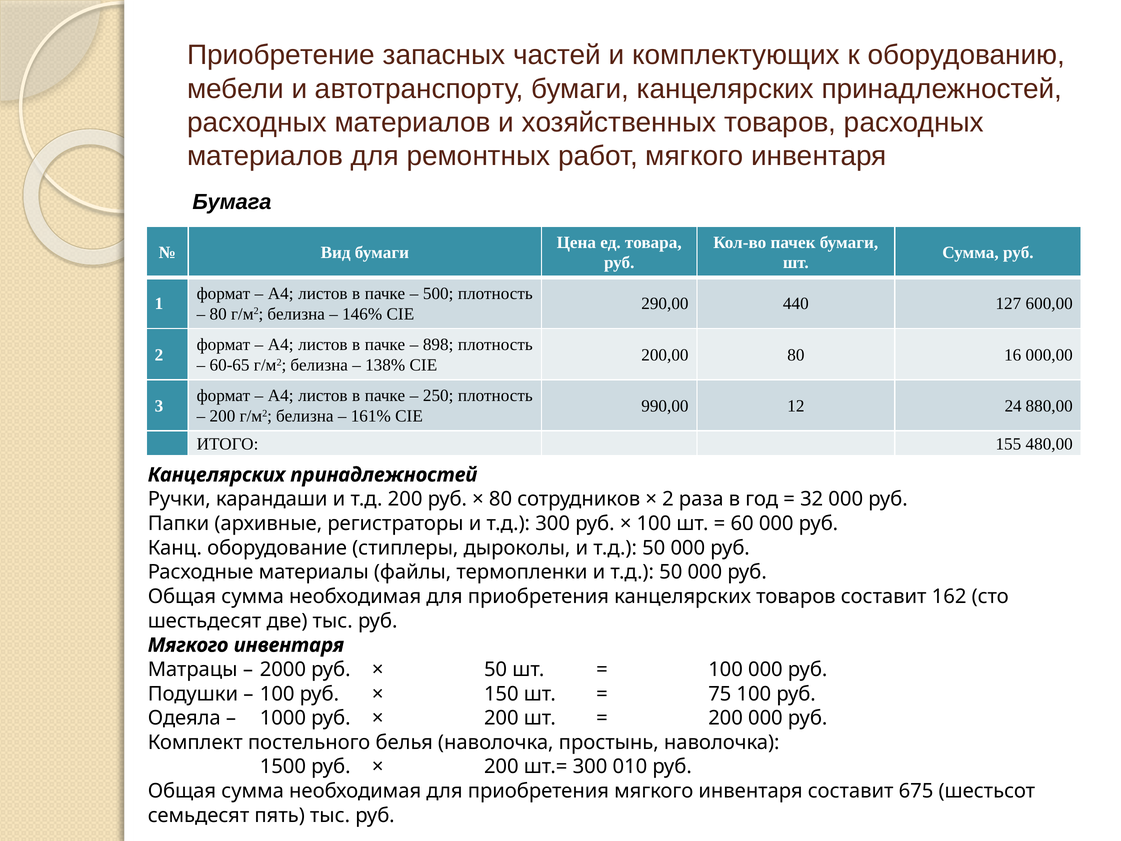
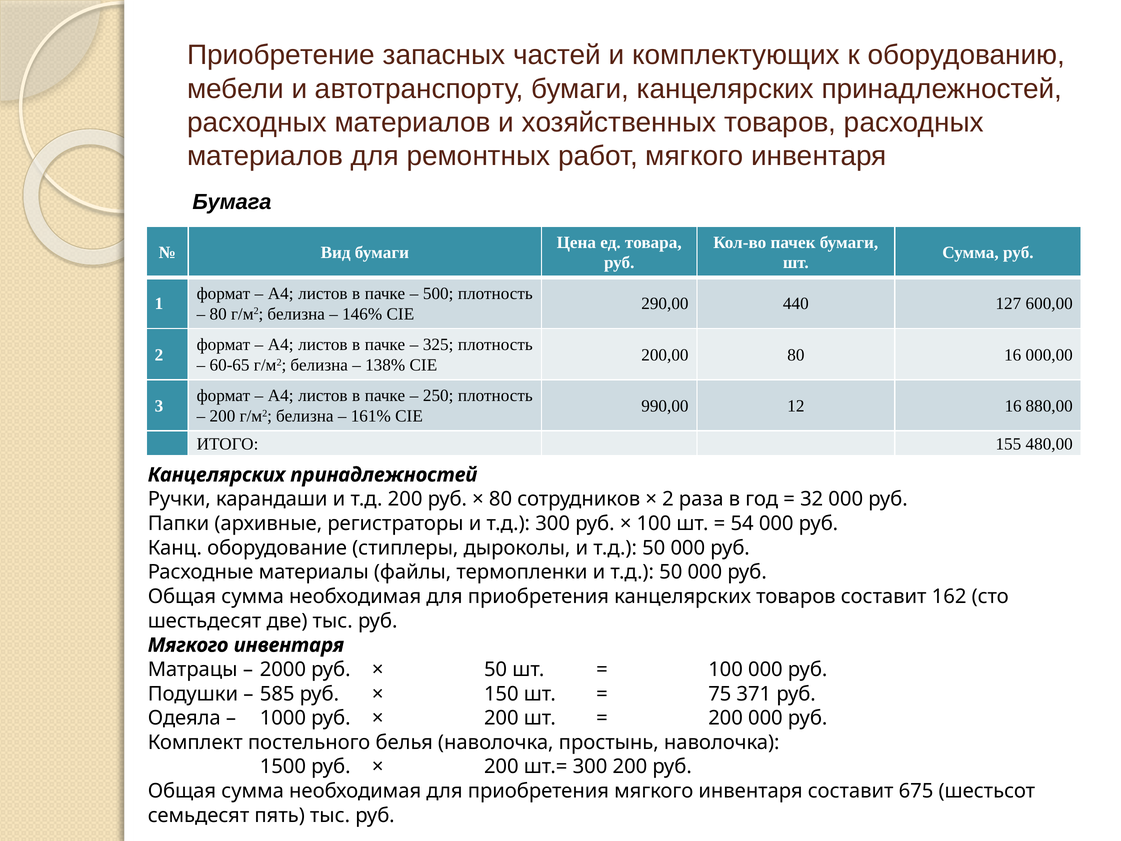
898: 898 -> 325 (438, 345)
12 24: 24 -> 16 (1013, 406)
60: 60 -> 54 (742, 523)
100: 100 -> 585 (277, 694)
75 100: 100 -> 371 (754, 694)
300 010: 010 -> 200 (630, 767)
